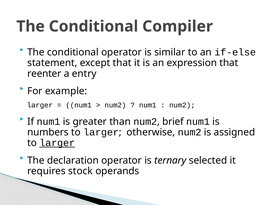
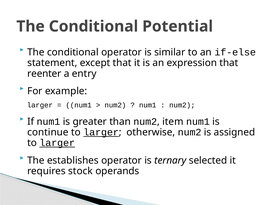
Compiler: Compiler -> Potential (178, 26)
brief: brief -> item (173, 121)
numbers: numbers -> continue (48, 132)
larger underline: none -> present (101, 132)
declaration: declaration -> establishes (73, 160)
